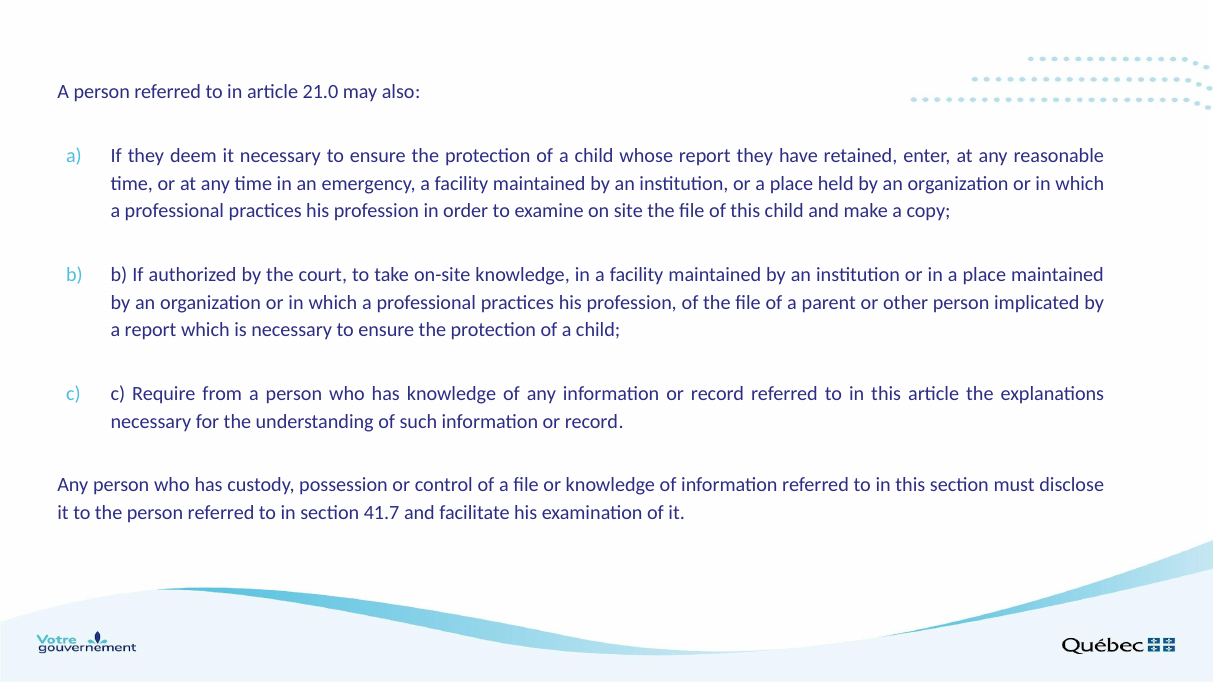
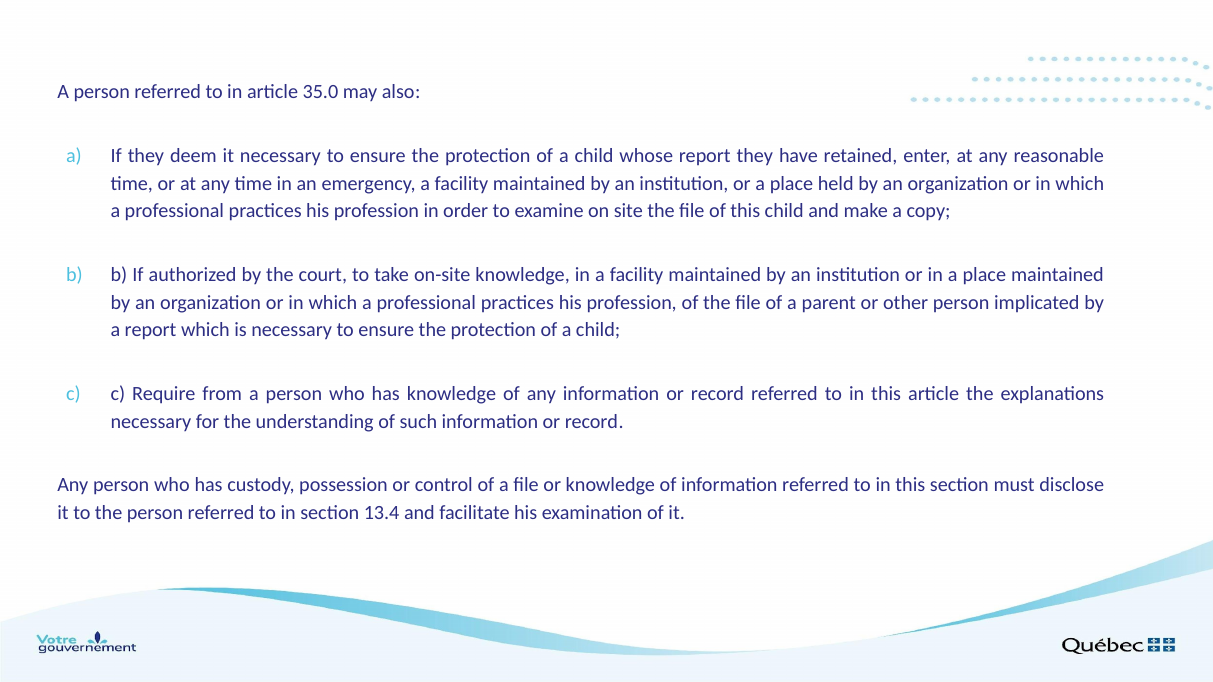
21.0: 21.0 -> 35.0 (320, 92)
41.7: 41.7 -> 13.4 (382, 513)
